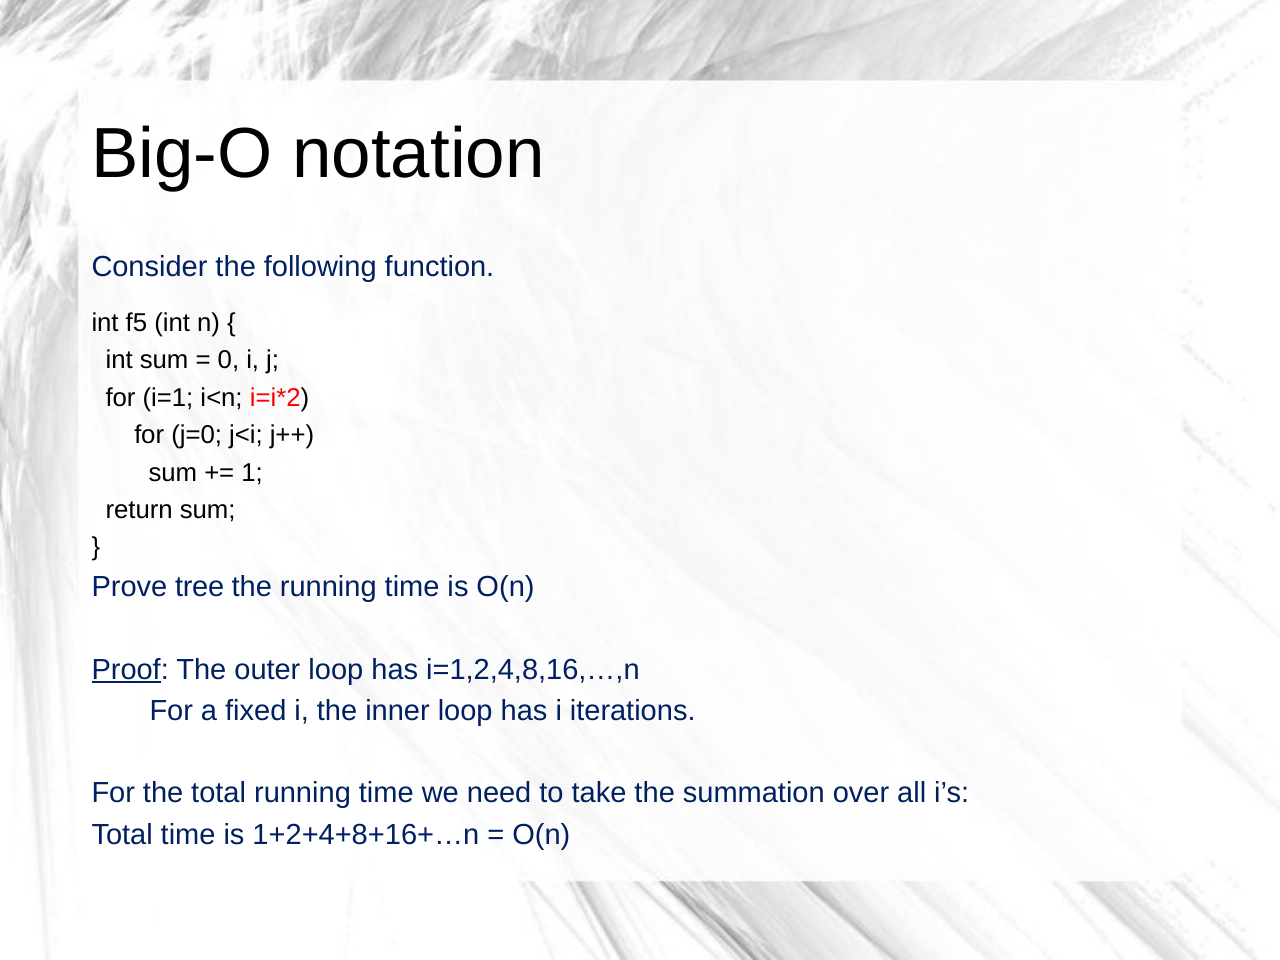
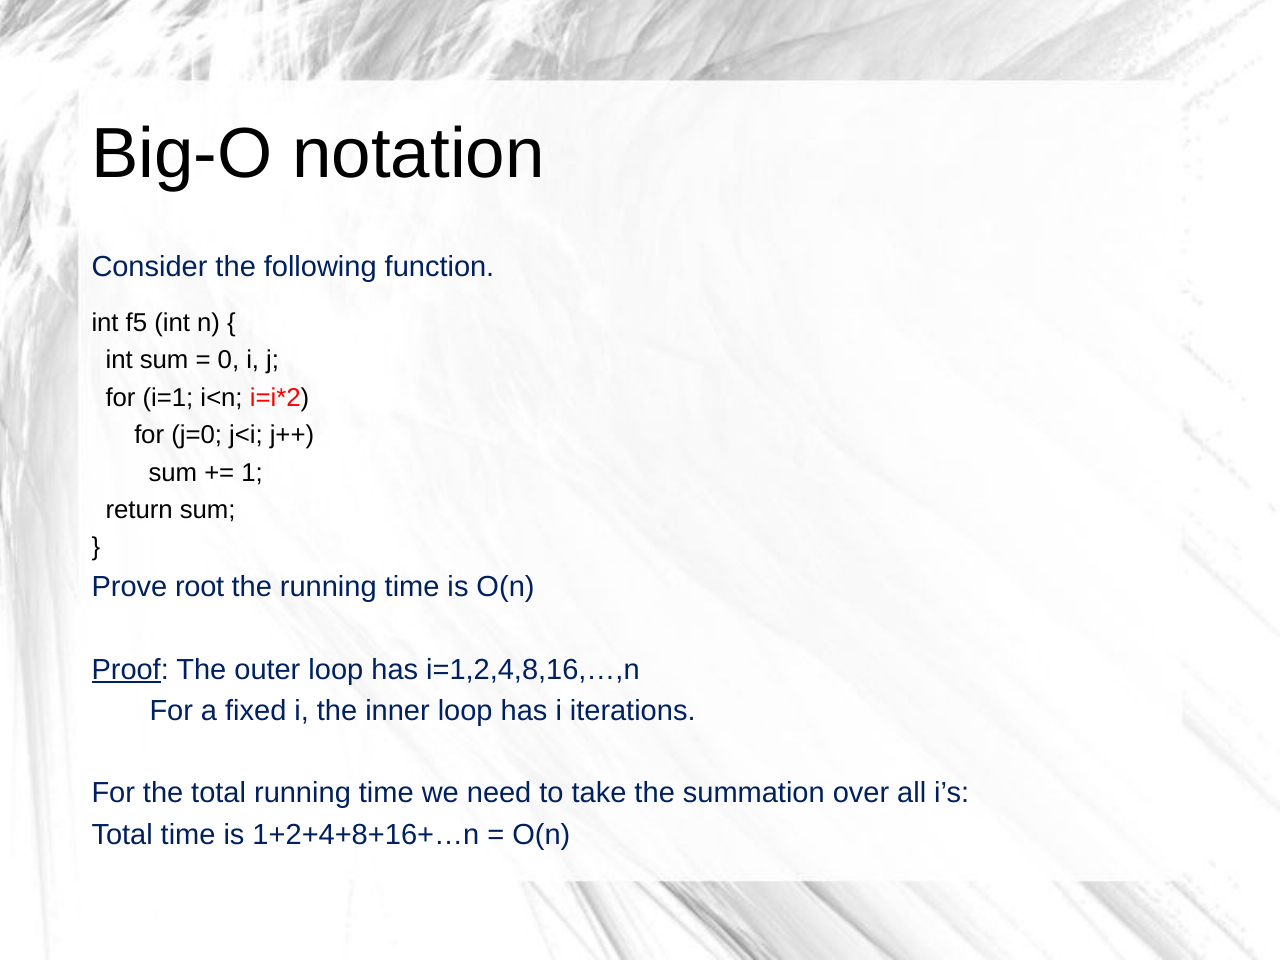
tree: tree -> root (200, 587)
